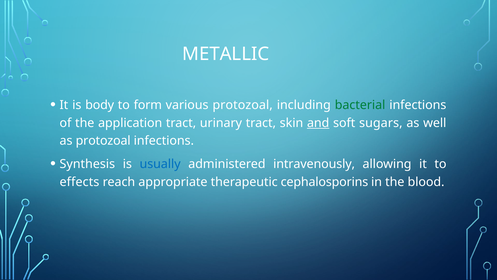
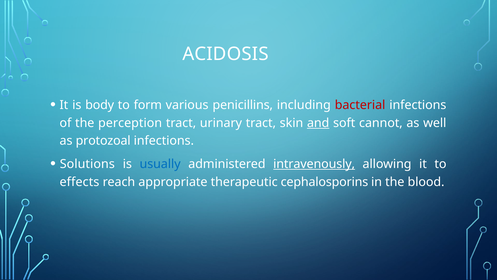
METALLIC: METALLIC -> ACIDOSIS (226, 54)
various protozoal: protozoal -> penicillins (243, 105)
bacterial colour: green -> red (360, 105)
application: application -> perception (130, 123)
sugars: sugars -> cannot (381, 123)
Synthesis: Synthesis -> Solutions (87, 164)
intravenously underline: none -> present (314, 164)
